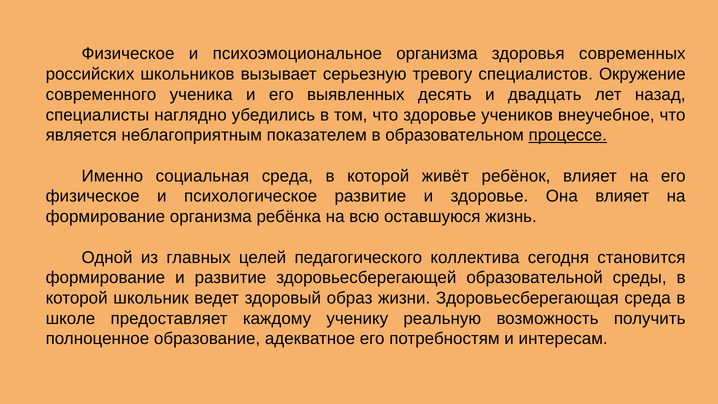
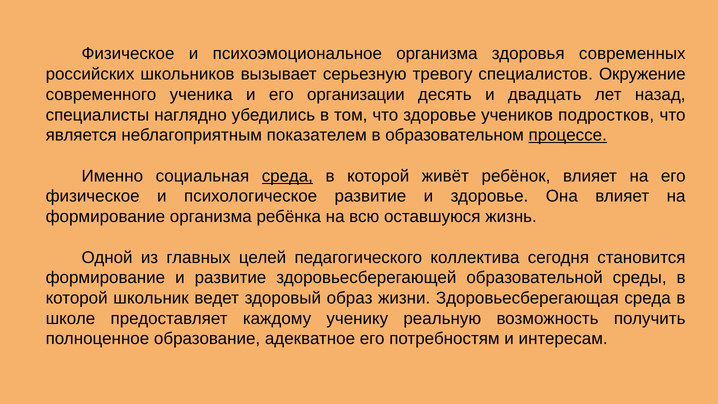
выявленных: выявленных -> организации (356, 95)
внеучебное: внеучебное -> подростков (606, 115)
среда underline: none -> present (287, 176)
